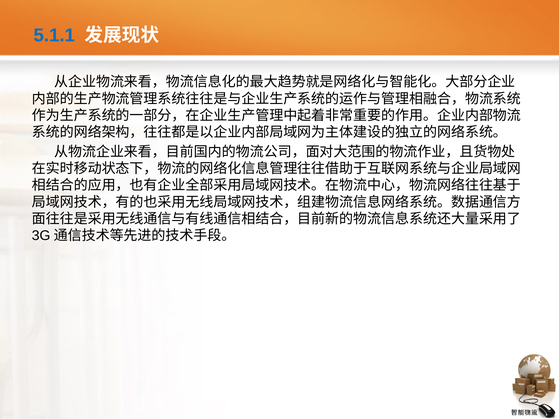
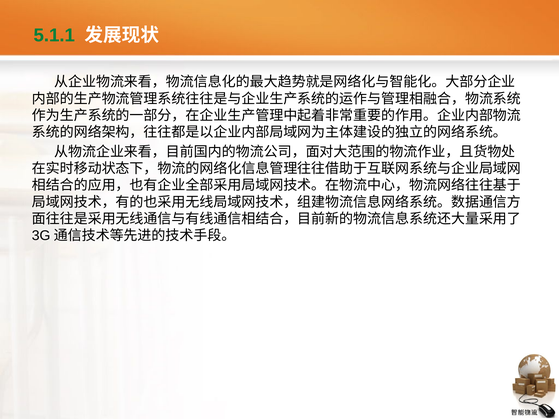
5.1.1 colour: blue -> green (54, 35)
